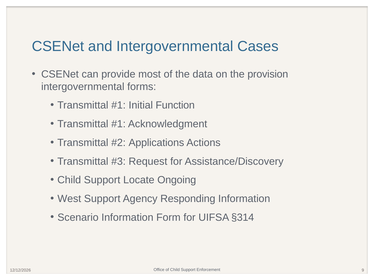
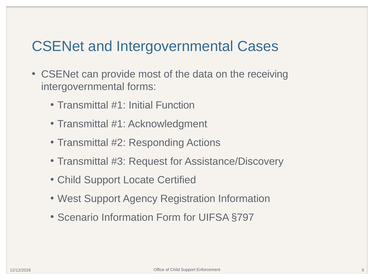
provision: provision -> receiving (268, 74)
Applications: Applications -> Responding (156, 143)
Ongoing: Ongoing -> Certified (177, 180)
Responding: Responding -> Registration (188, 199)
§314: §314 -> §797 (243, 218)
